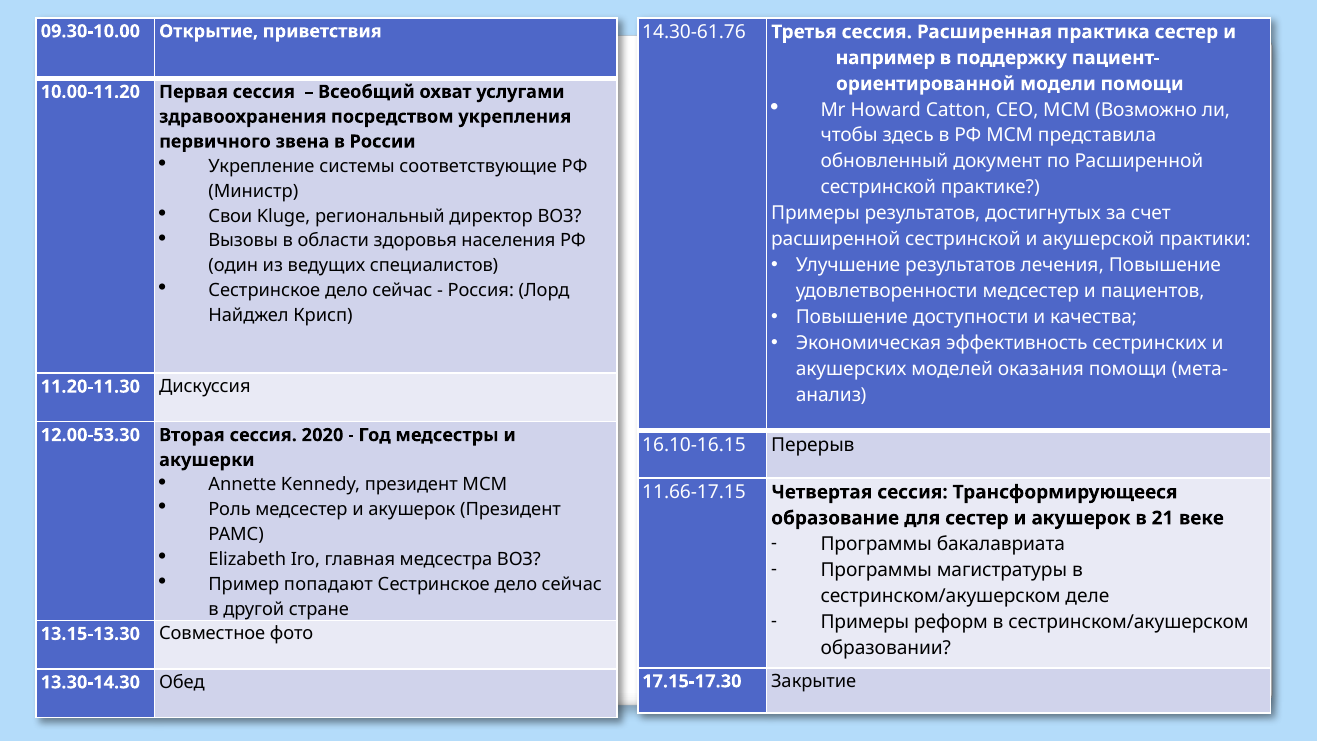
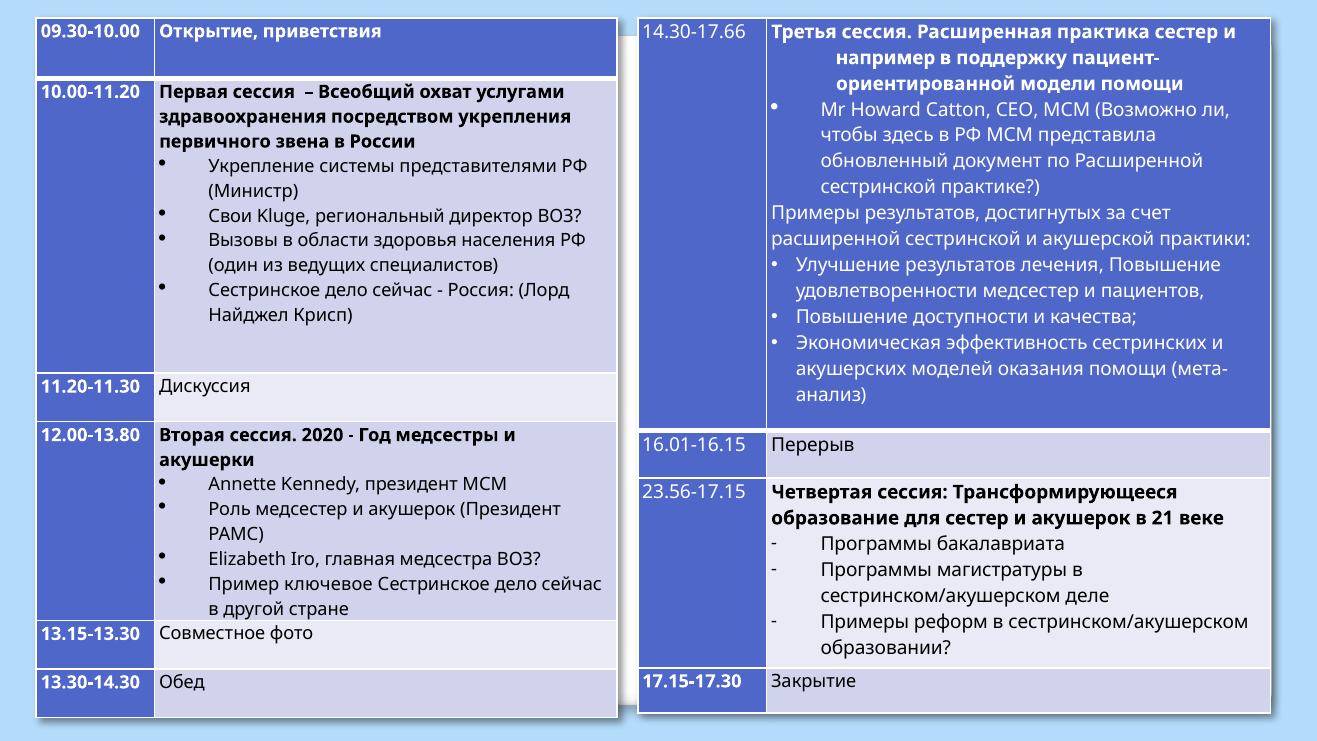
14.30-61.76: 14.30-61.76 -> 14.30-17.66 (694, 32)
соответствующие: соответствующие -> представителями (478, 166)
12.00-53.30: 12.00-53.30 -> 12.00-13.80 (90, 435)
16.10-16.15: 16.10-16.15 -> 16.01-16.15 (694, 445)
11.66-17.15: 11.66-17.15 -> 23.56-17.15 (694, 492)
попадают: попадают -> ключевое (328, 584)
